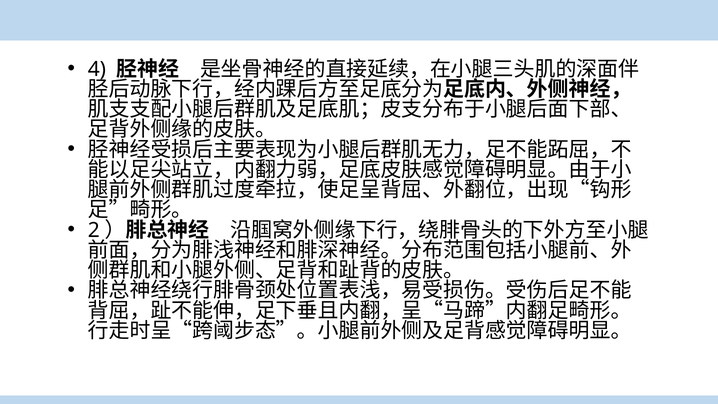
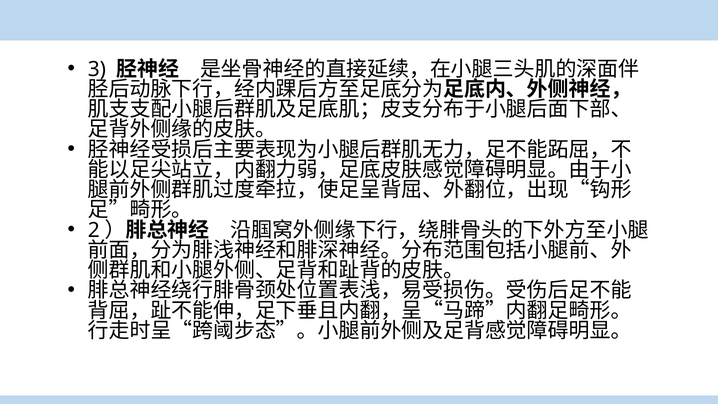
4: 4 -> 3 (97, 69)
